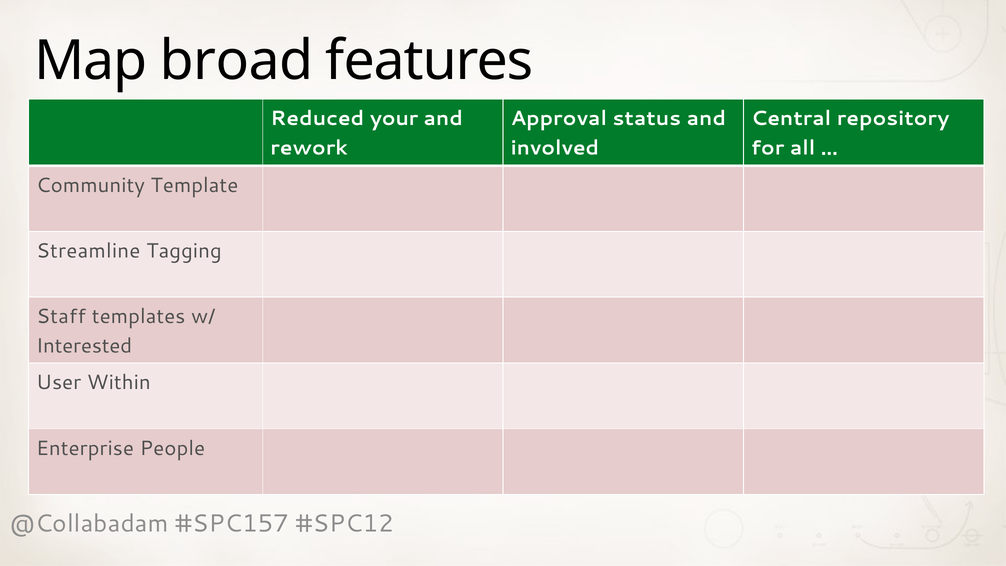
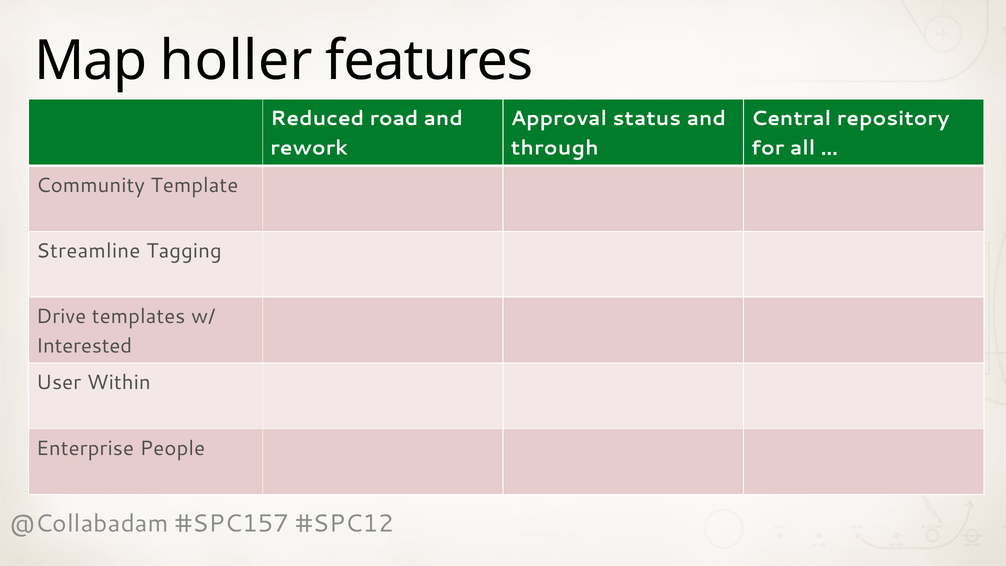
broad: broad -> holler (236, 61)
your: your -> road (394, 118)
involved: involved -> through (555, 148)
Staff: Staff -> Drive (61, 317)
